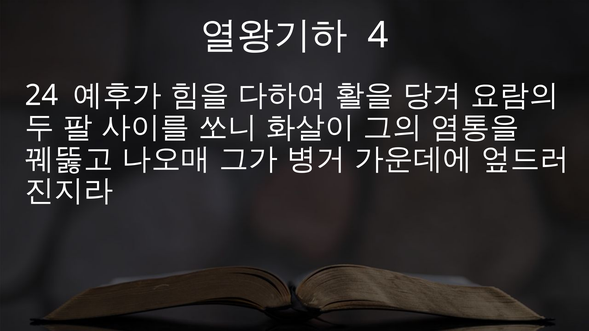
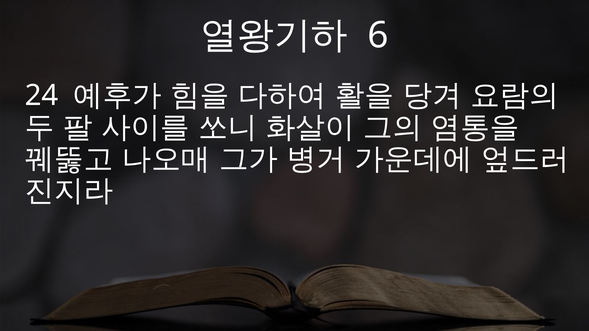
4: 4 -> 6 (378, 35)
